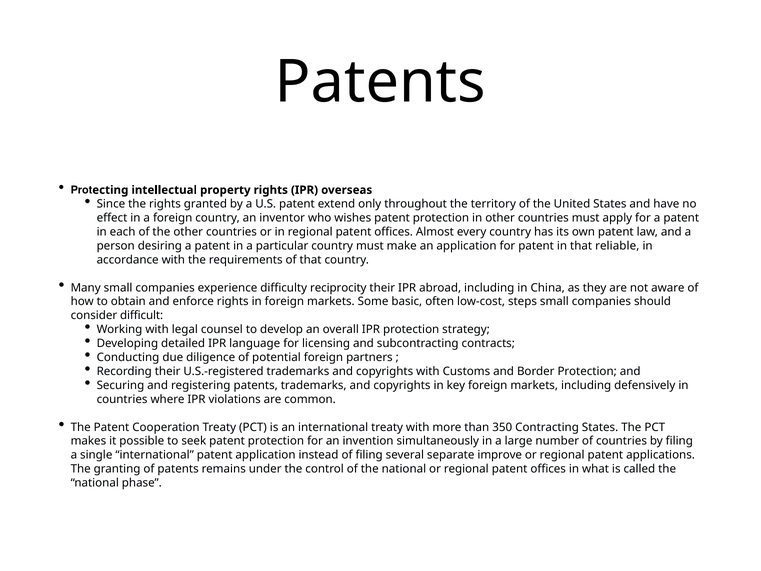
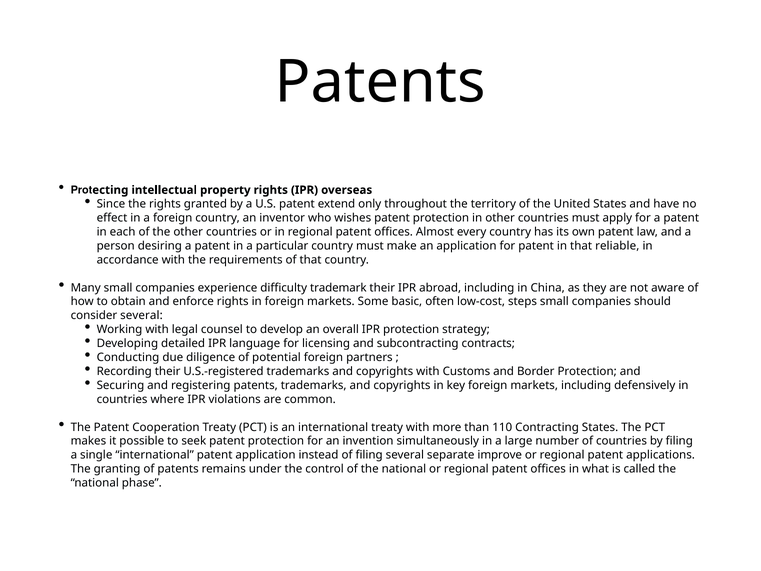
reciprocity: reciprocity -> trademark (338, 288)
consider difficult: difficult -> several (141, 315)
350: 350 -> 110 (502, 427)
